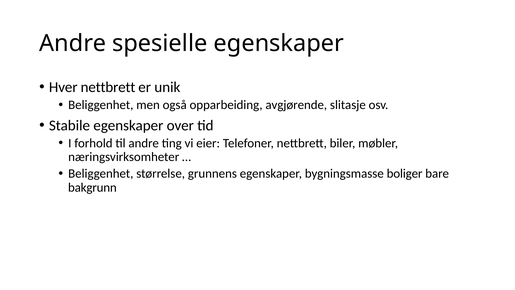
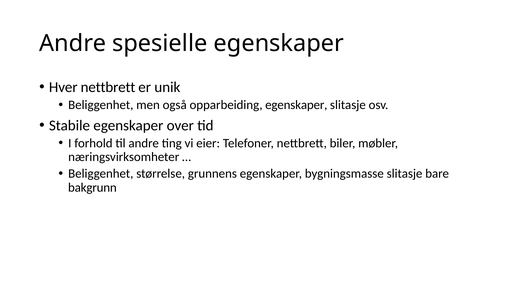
opparbeiding avgjørende: avgjørende -> egenskaper (296, 105)
bygningsmasse boliger: boliger -> slitasje (405, 173)
